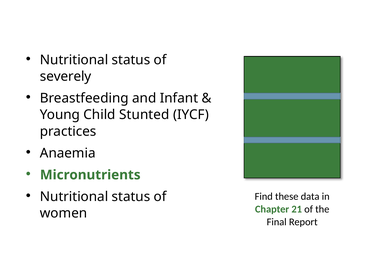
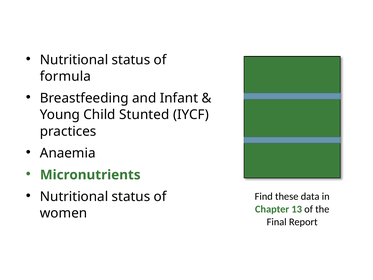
severely: severely -> formula (65, 76)
21: 21 -> 13 (297, 209)
